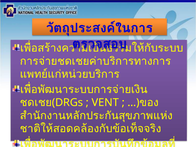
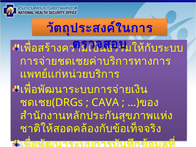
VENT: VENT -> CAVA (105, 103)
